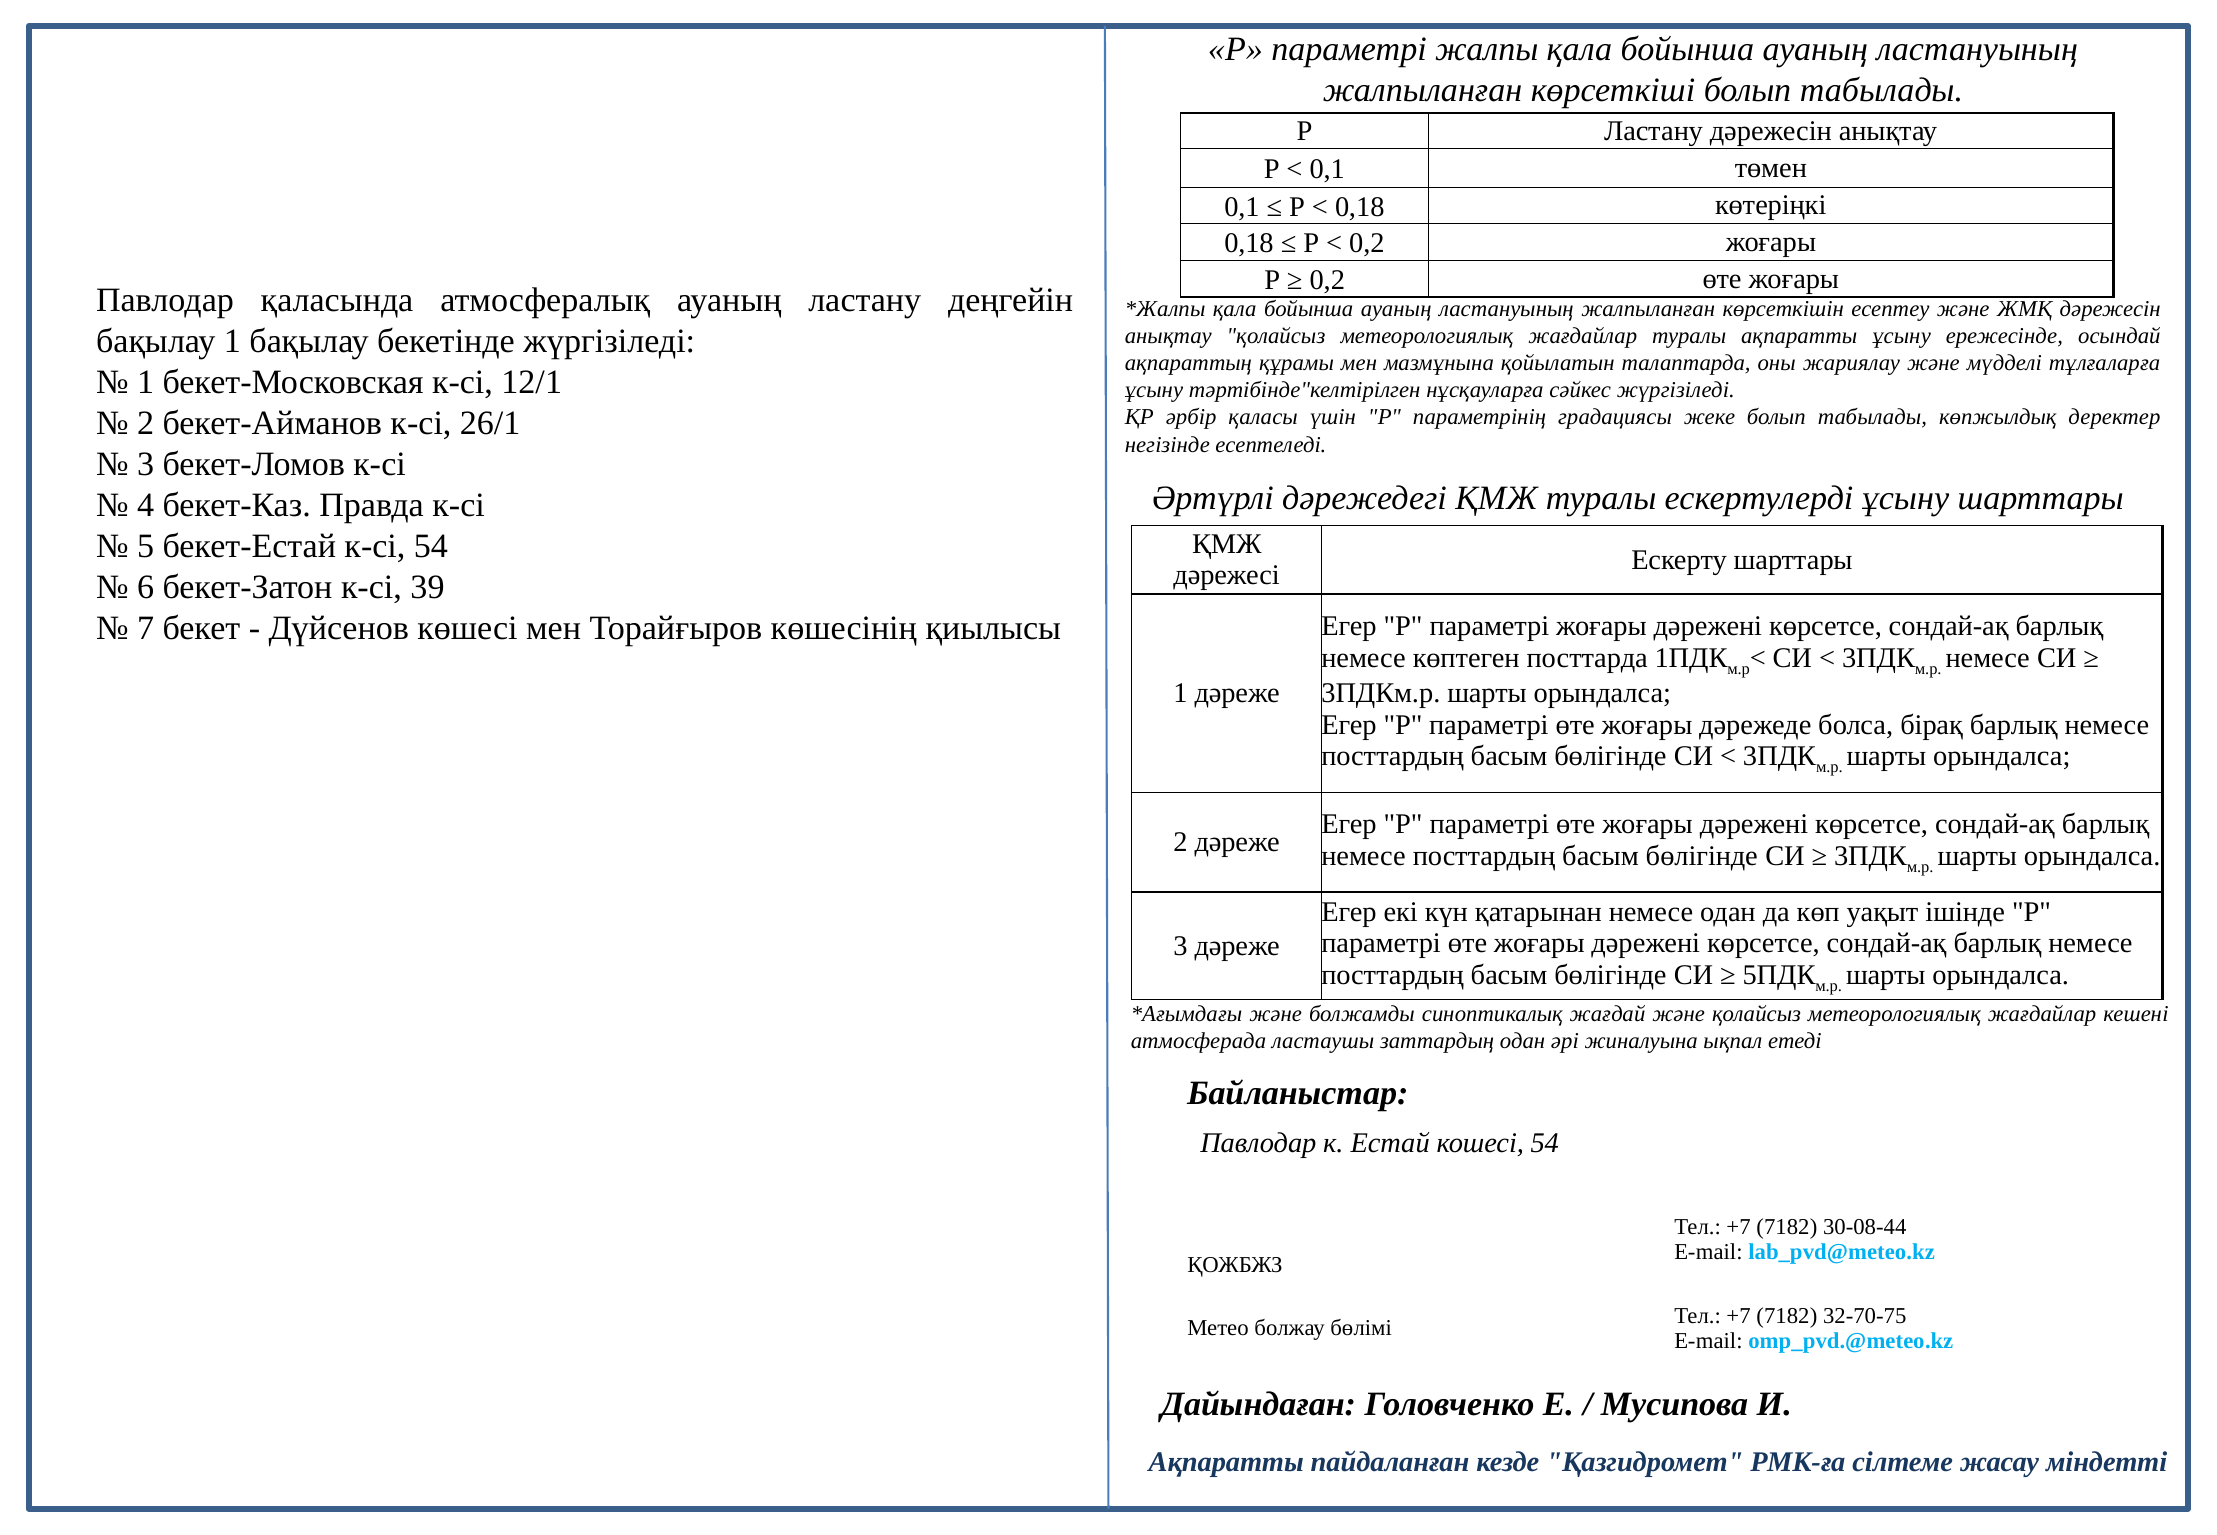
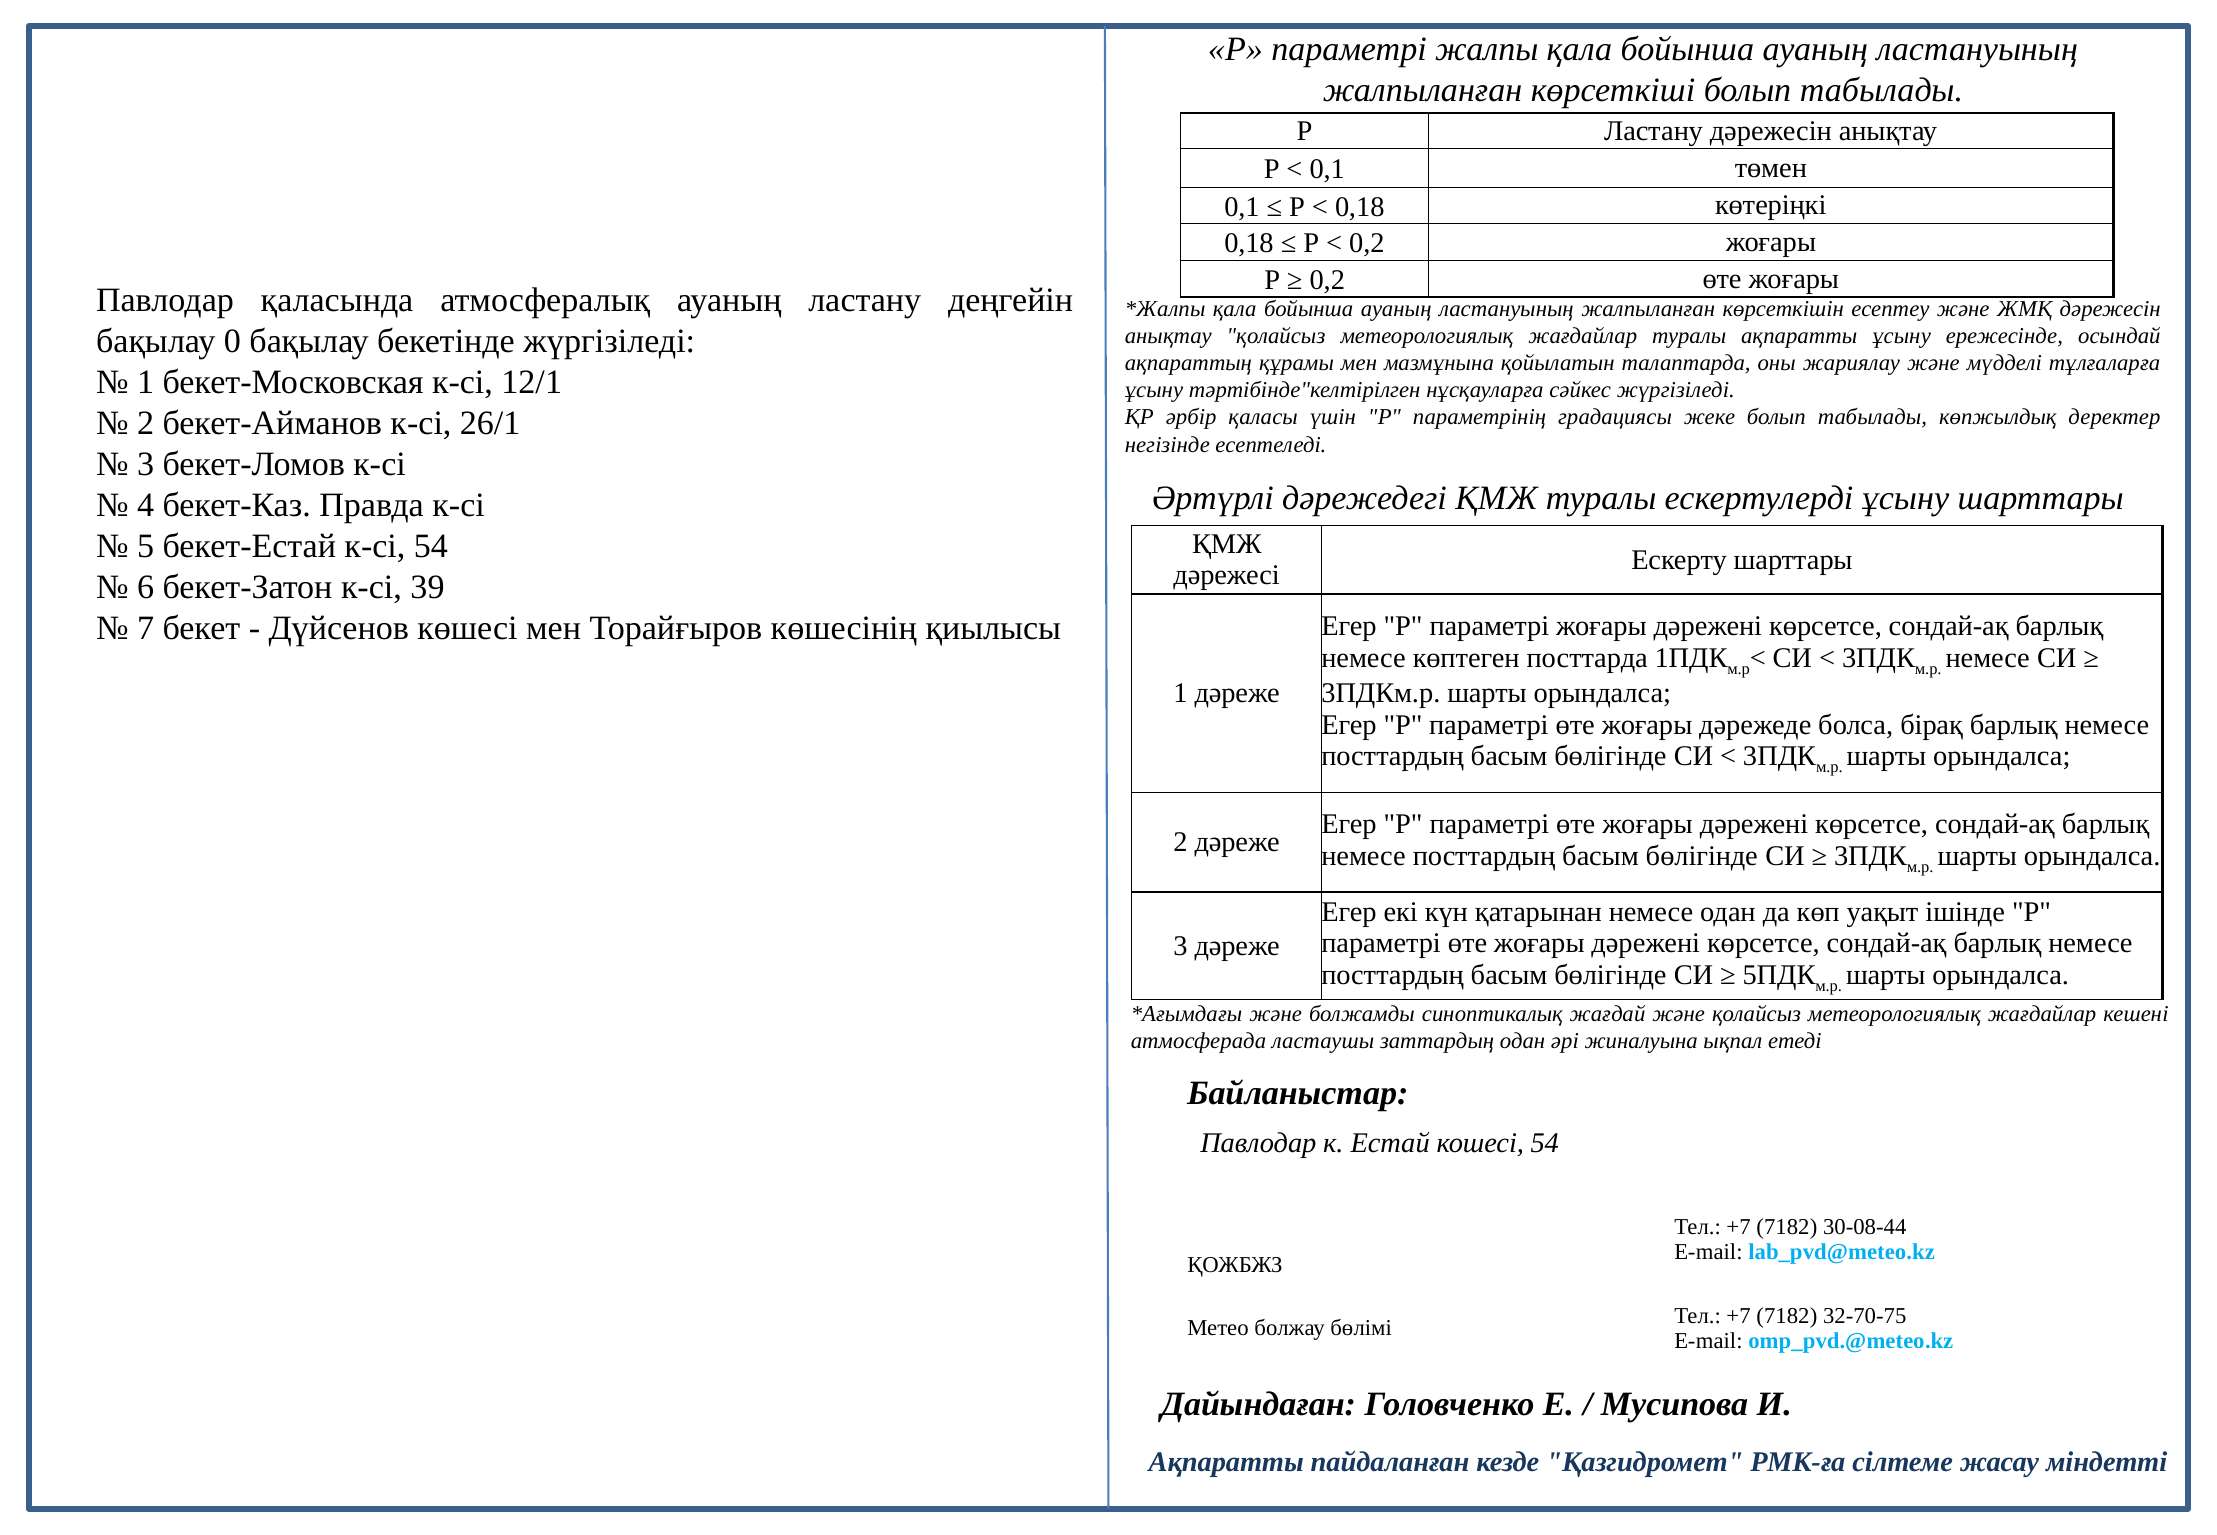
бақылау 1: 1 -> 0 (232, 342)
